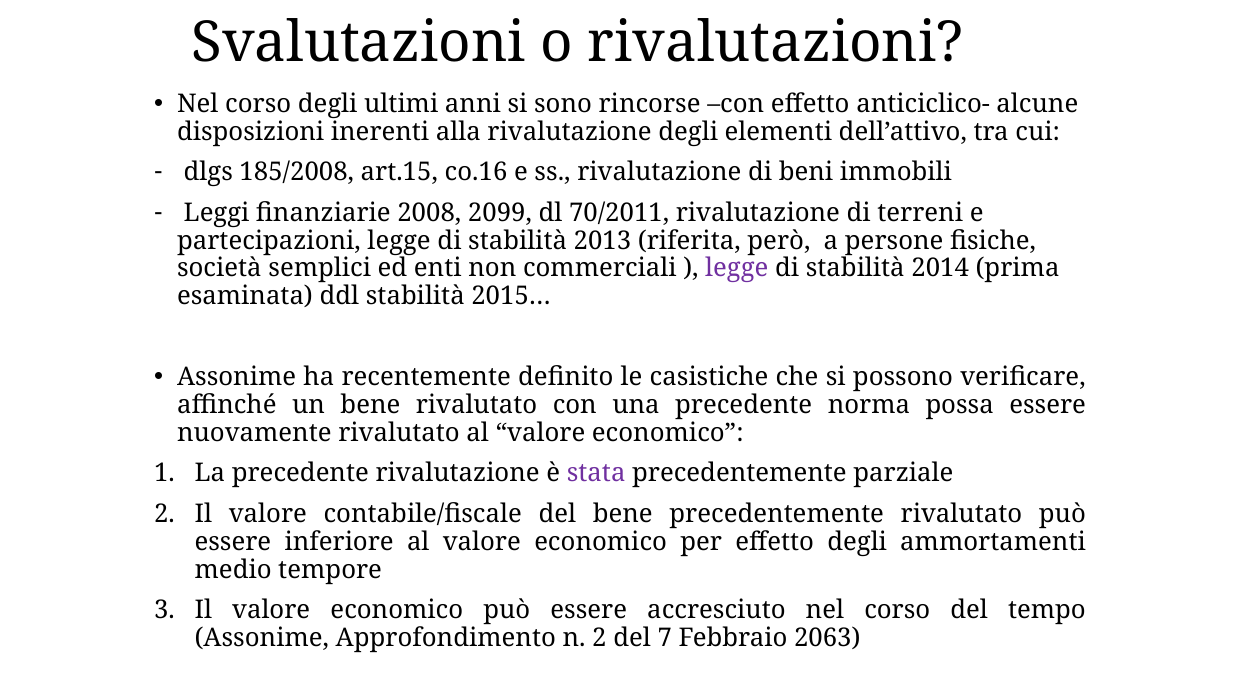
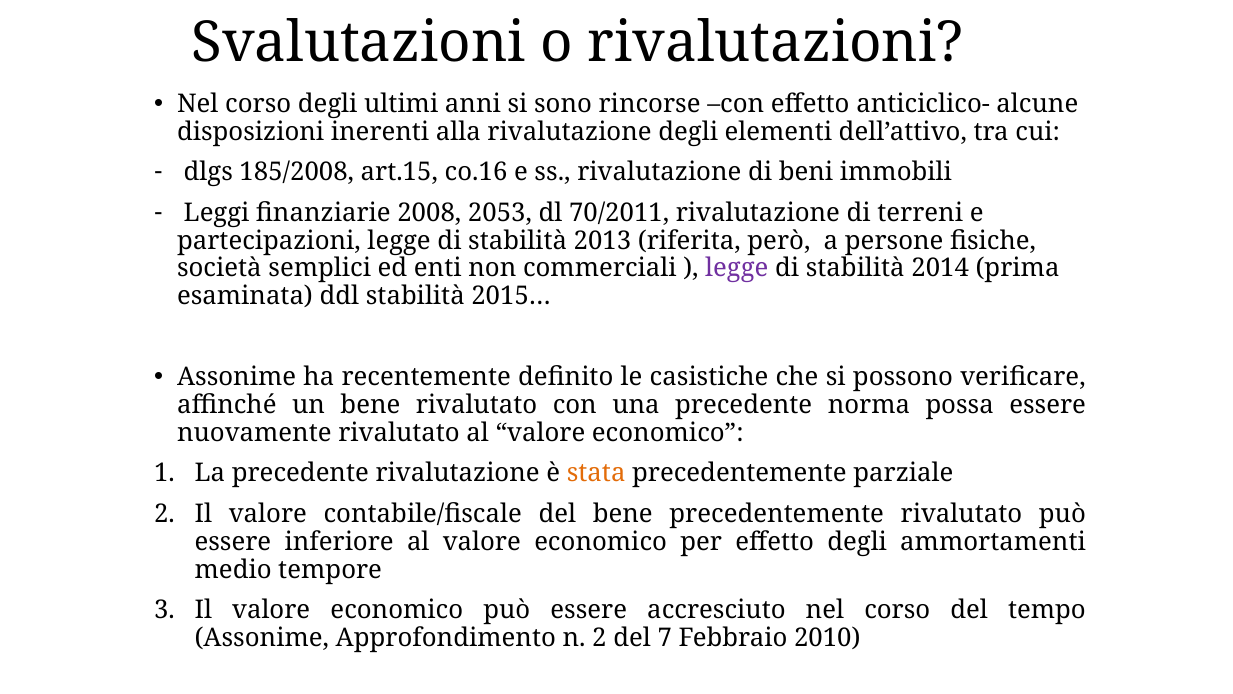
2099: 2099 -> 2053 (500, 213)
stata colour: purple -> orange (596, 473)
2063: 2063 -> 2010 (827, 638)
